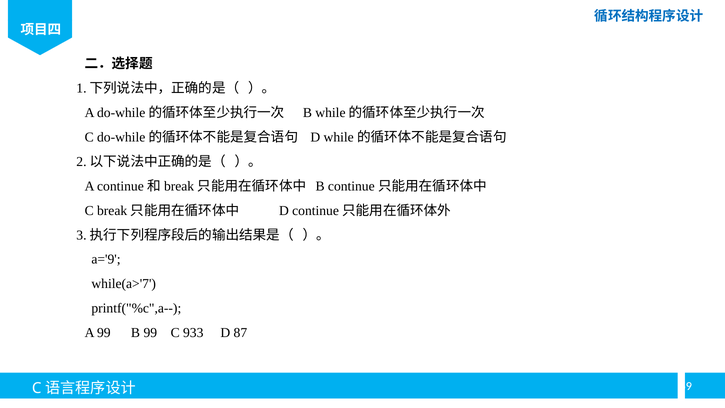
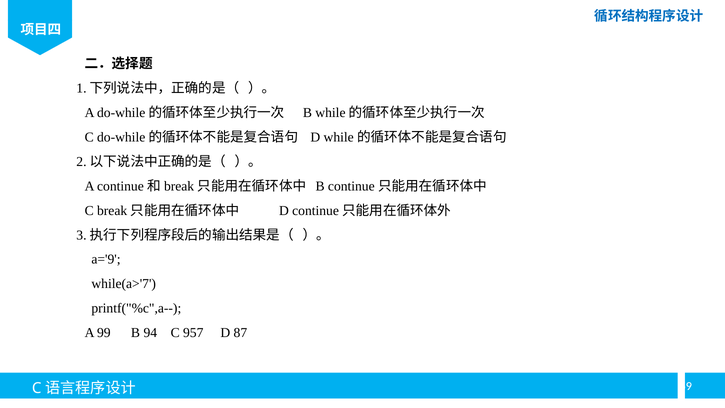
B 99: 99 -> 94 (150, 333)
933: 933 -> 957 (193, 333)
